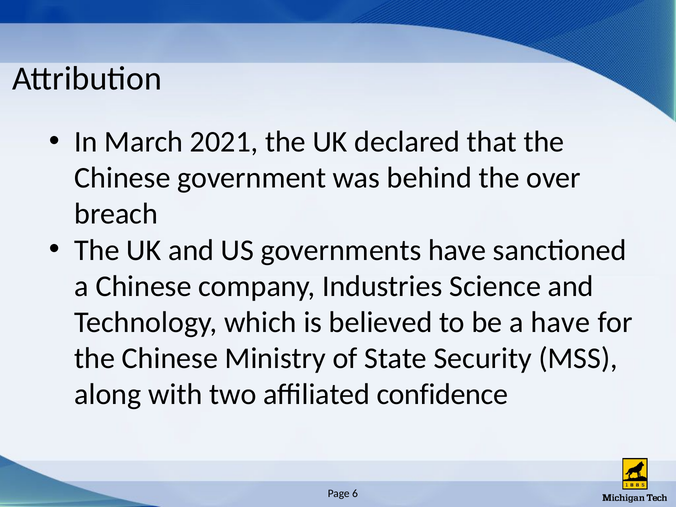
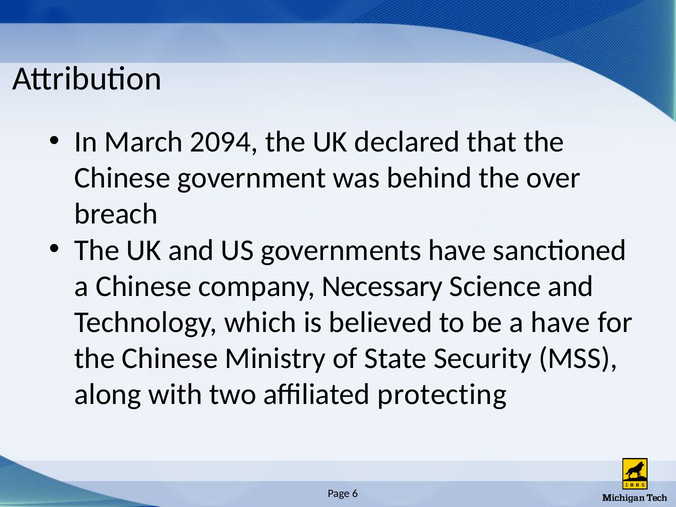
2021: 2021 -> 2094 (224, 142)
Industries: Industries -> Necessary (382, 286)
confidence: confidence -> protecting (442, 394)
